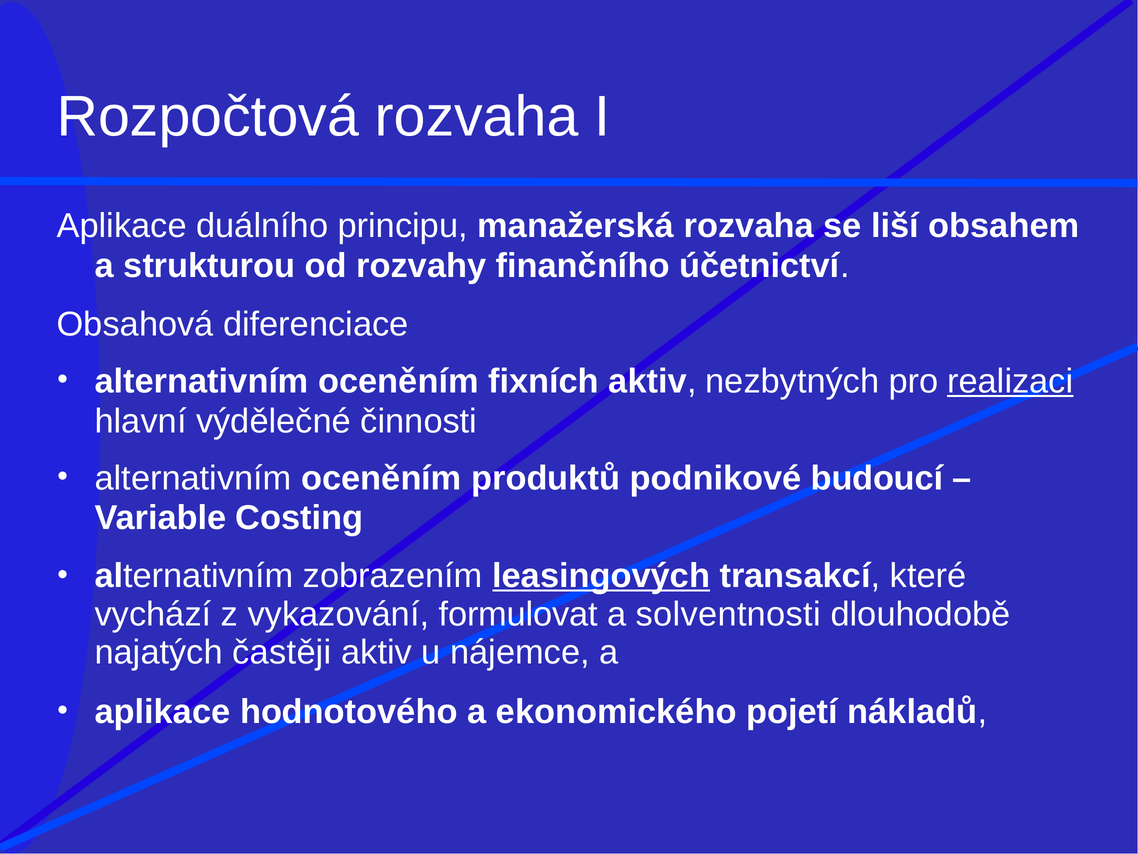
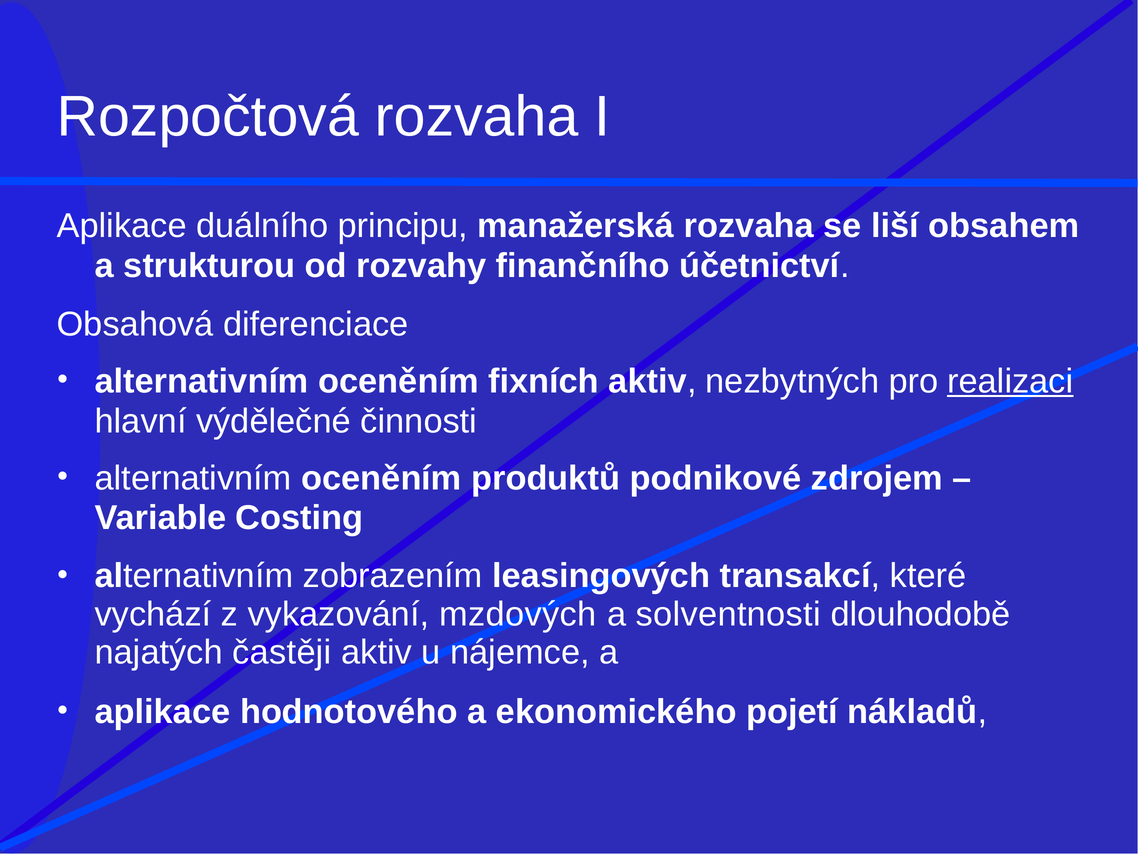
budoucí: budoucí -> zdrojem (877, 478)
leasingových underline: present -> none (601, 575)
formulovat: formulovat -> mzdových (518, 614)
